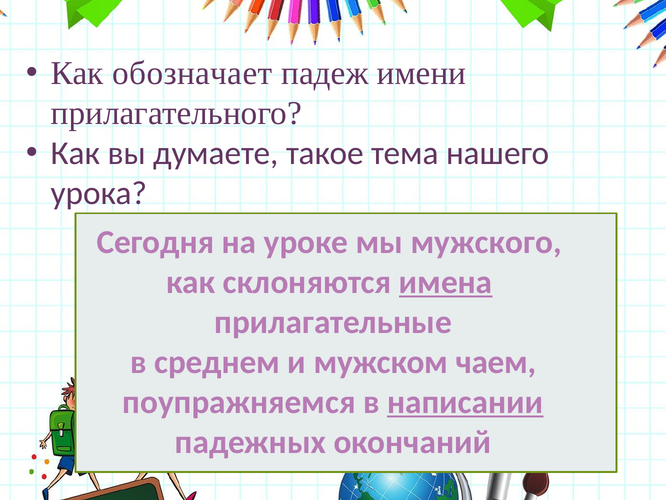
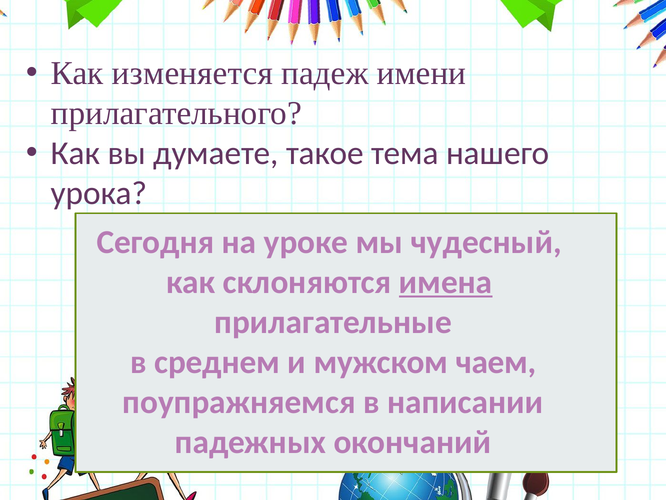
обозначает: обозначает -> изменяется (192, 73)
мужского: мужского -> чудесный (486, 242)
написании underline: present -> none (465, 402)
